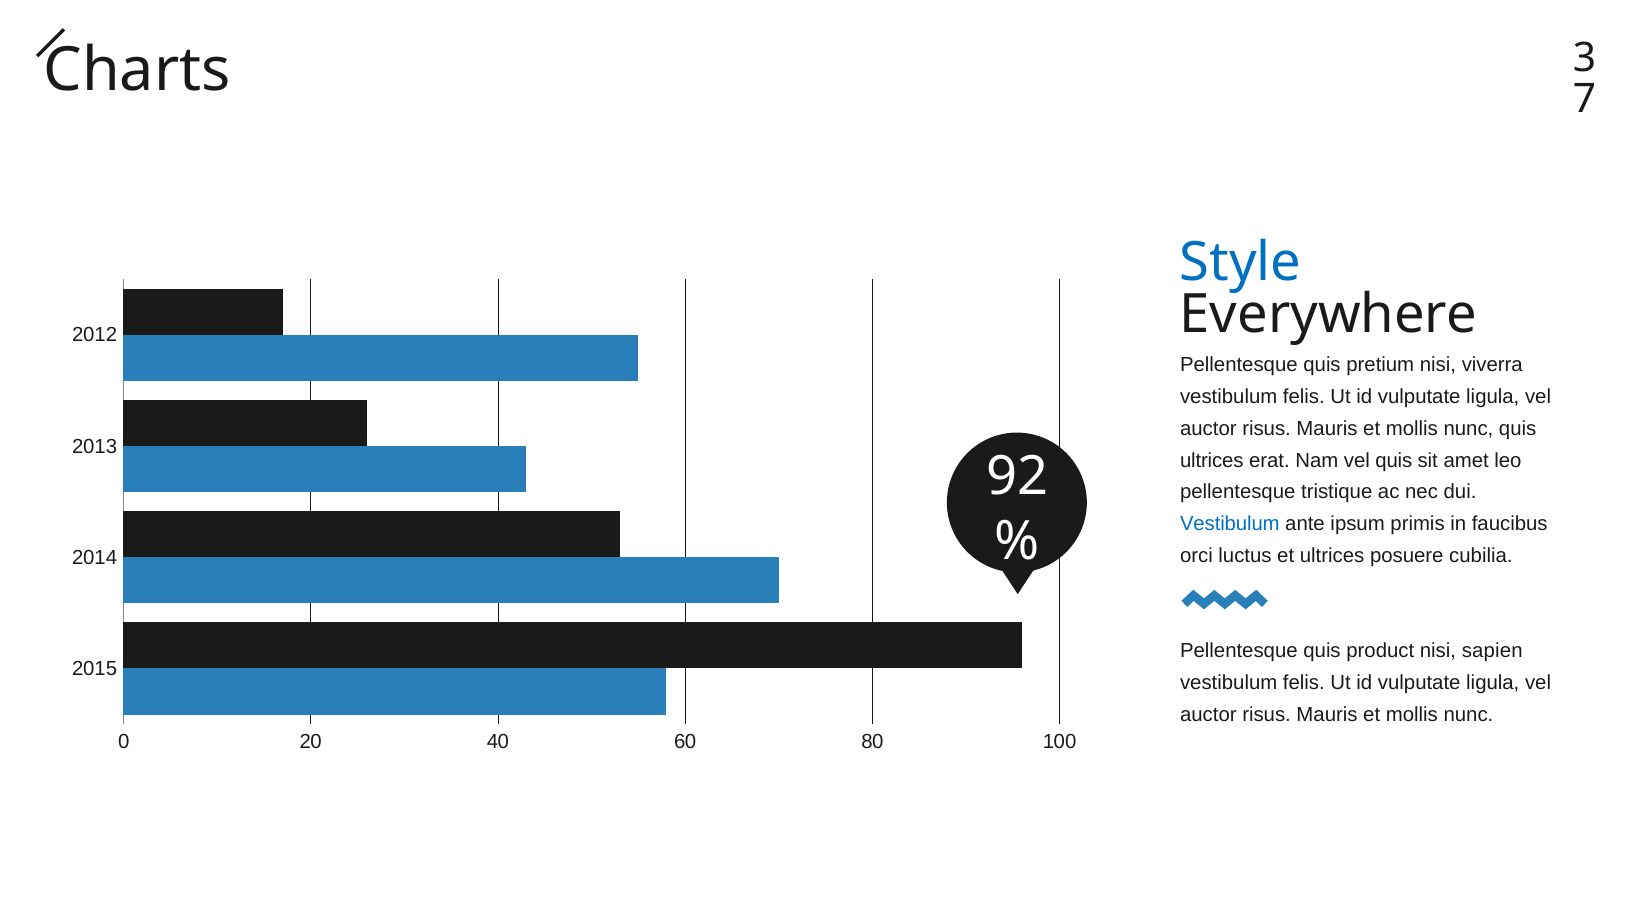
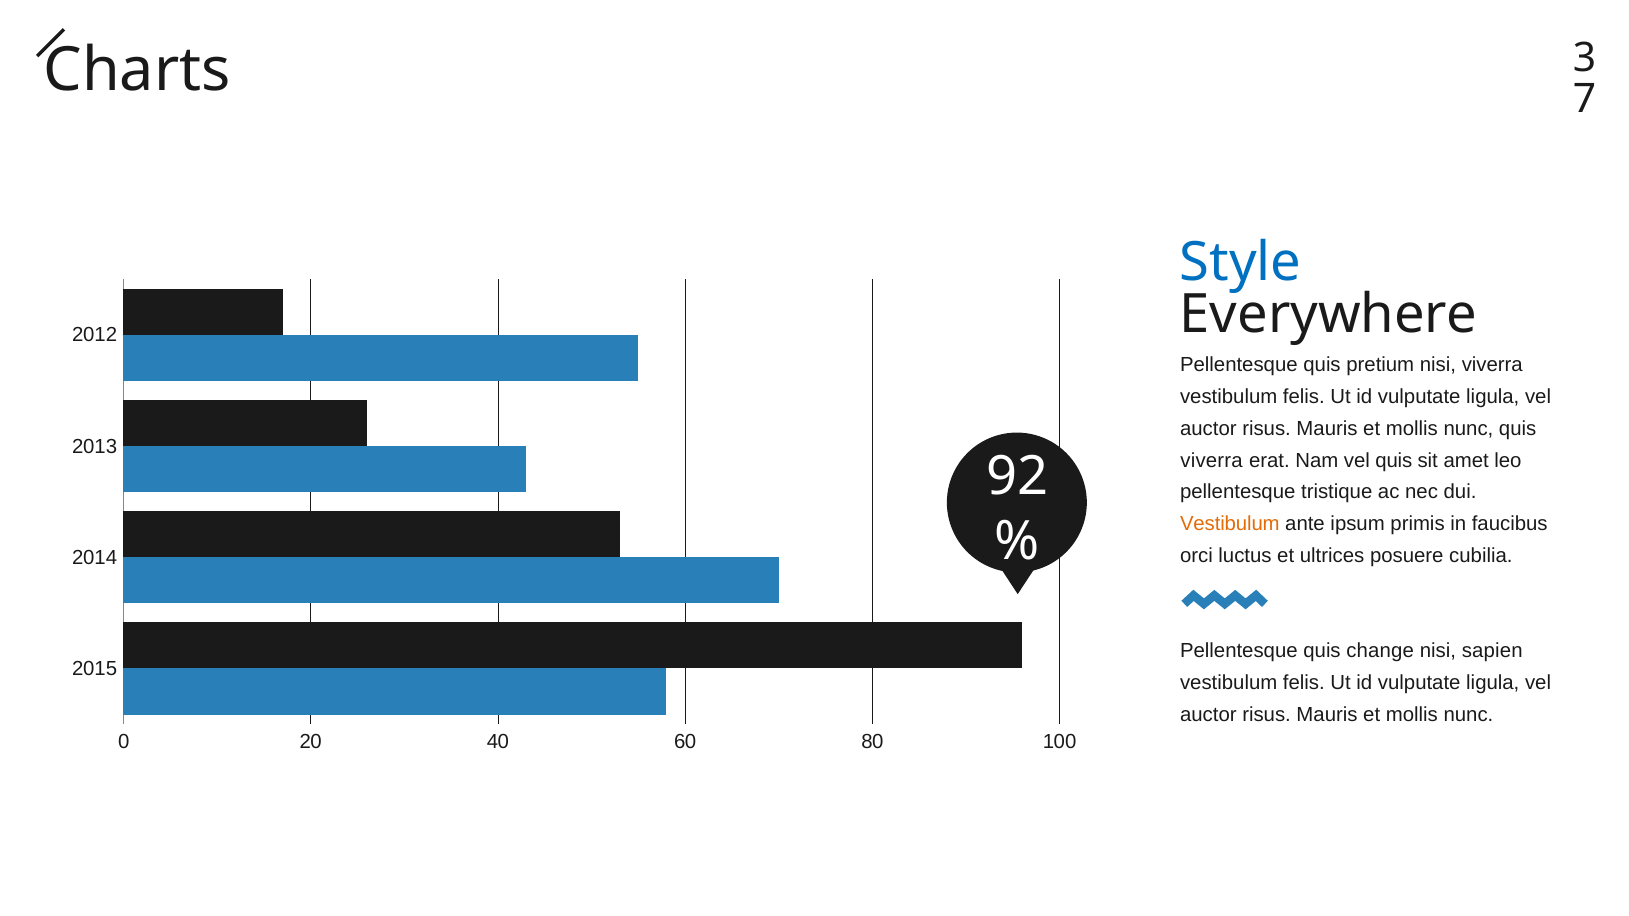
ultrices: ultrices -> viverra (1212, 461)
Vestibulum colour: blue -> orange (1230, 524)
product: product -> change (1380, 651)
